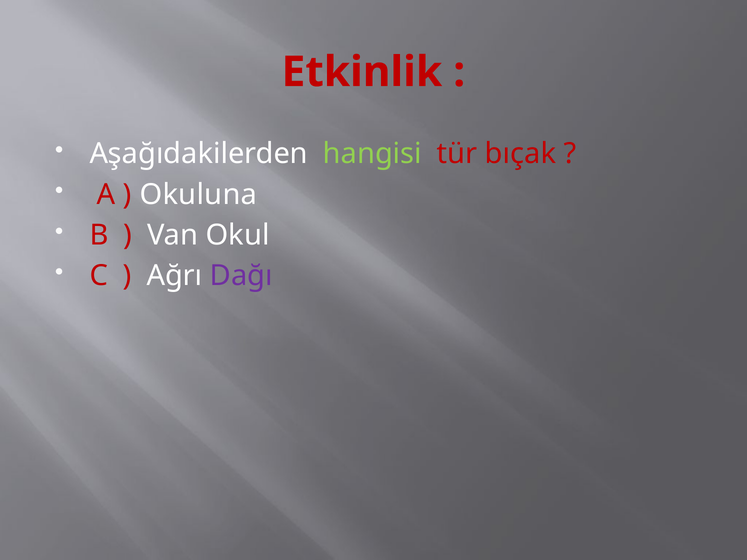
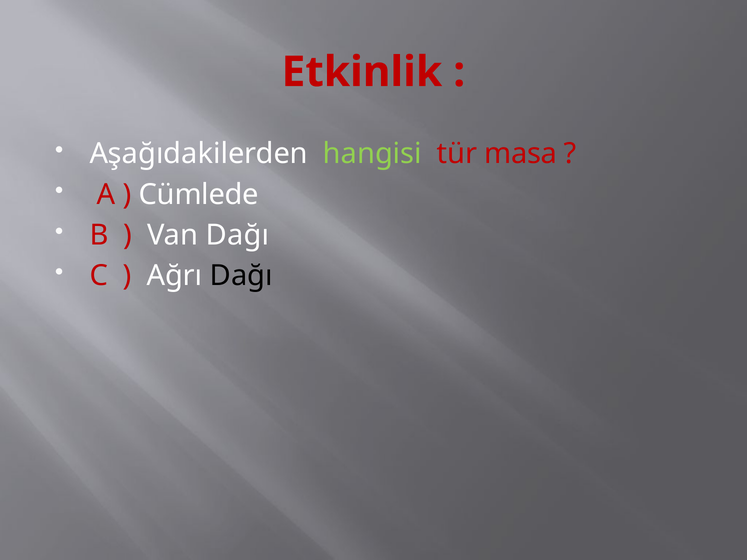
bıçak: bıçak -> masa (521, 154)
Okuluna: Okuluna -> Cümlede (199, 195)
Van Okul: Okul -> Dağı (238, 235)
Dağı colour: purple -> black (241, 276)
